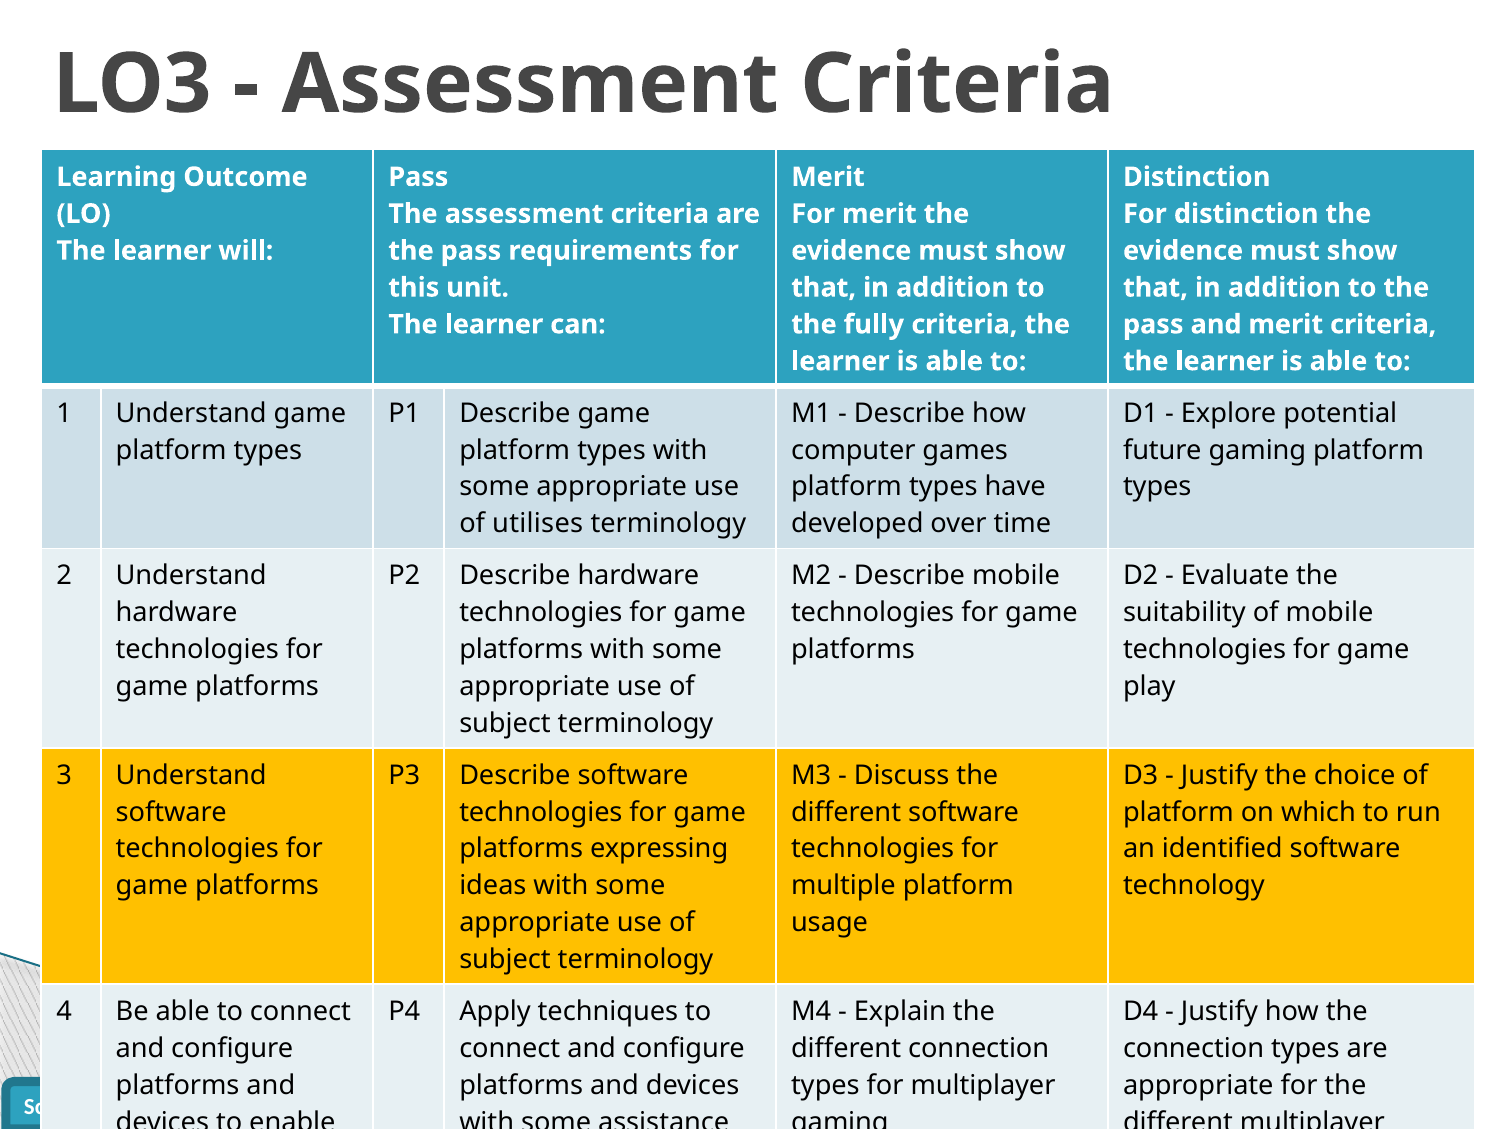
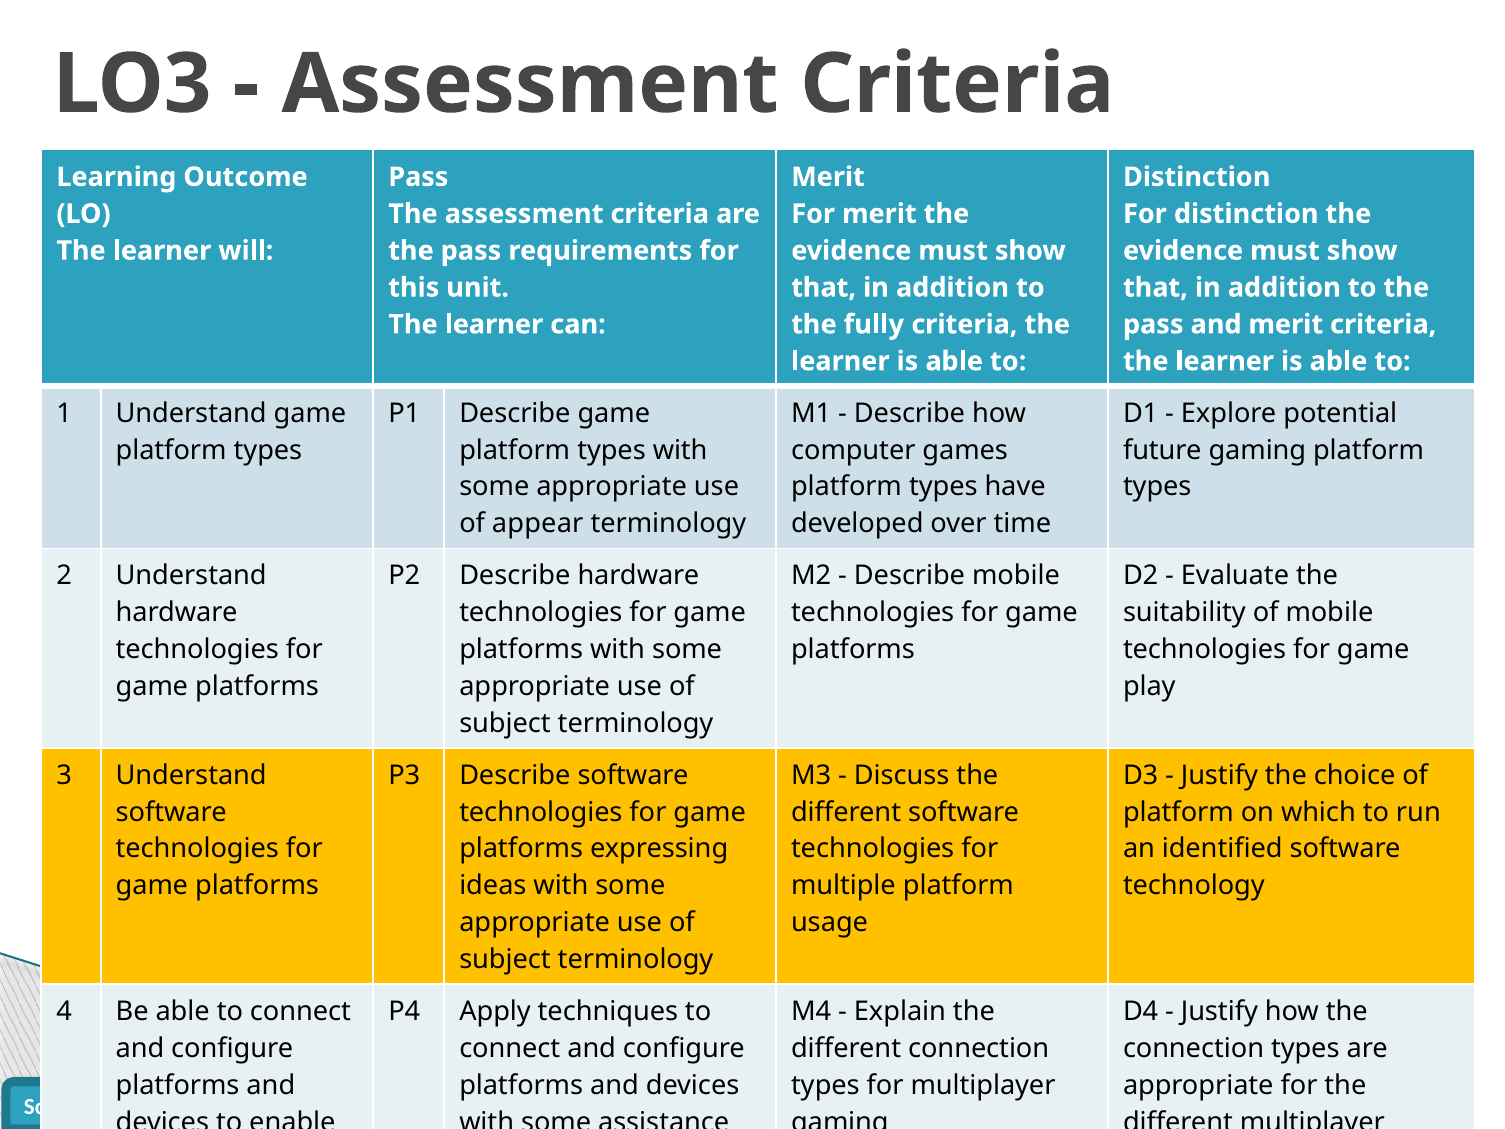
utilises: utilises -> appear (538, 524)
